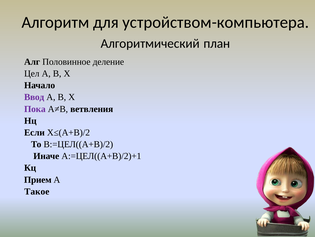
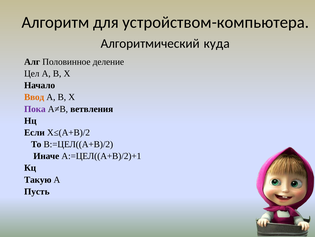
план: план -> куда (217, 43)
Ввод colour: purple -> orange (34, 97)
Прием: Прием -> Такую (38, 179)
Такое: Такое -> Пусть (37, 191)
